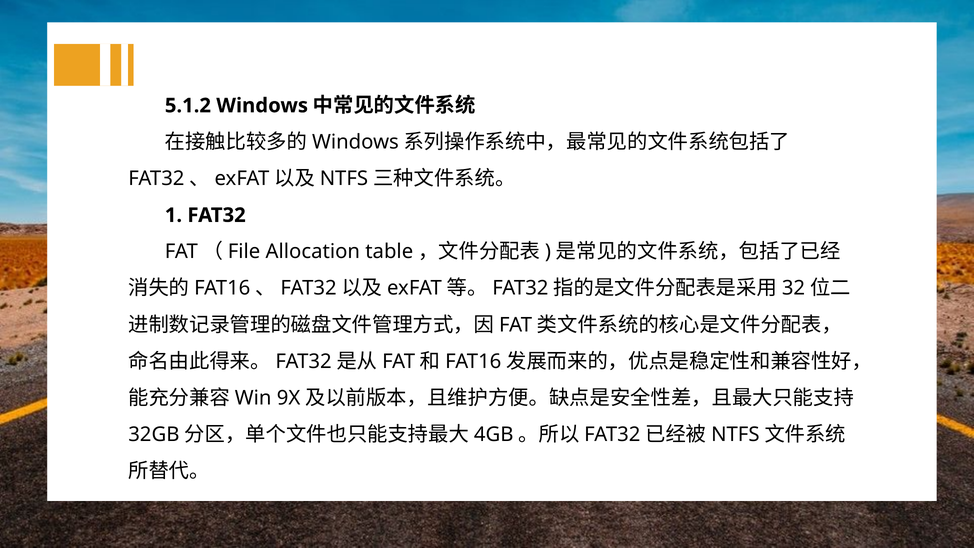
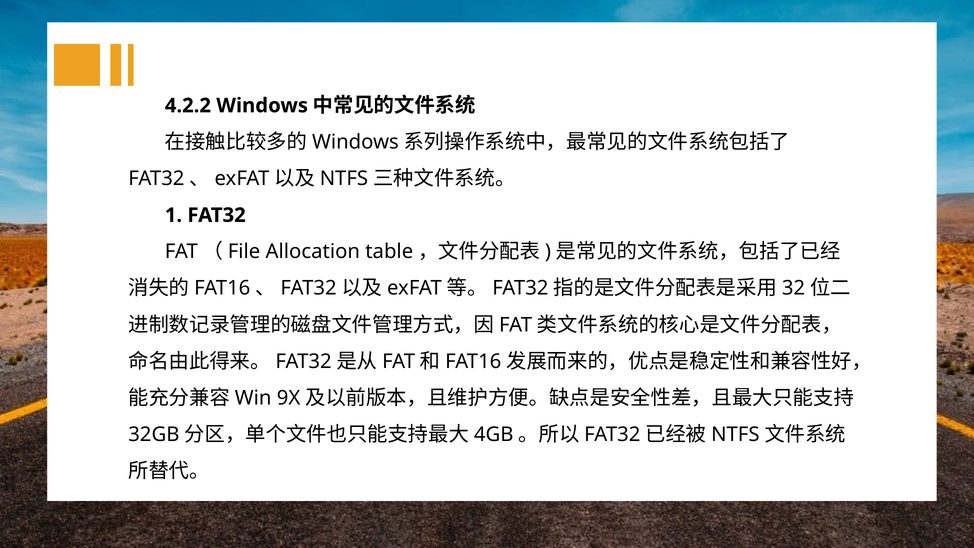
5.1.2: 5.1.2 -> 4.2.2 (188, 106)
